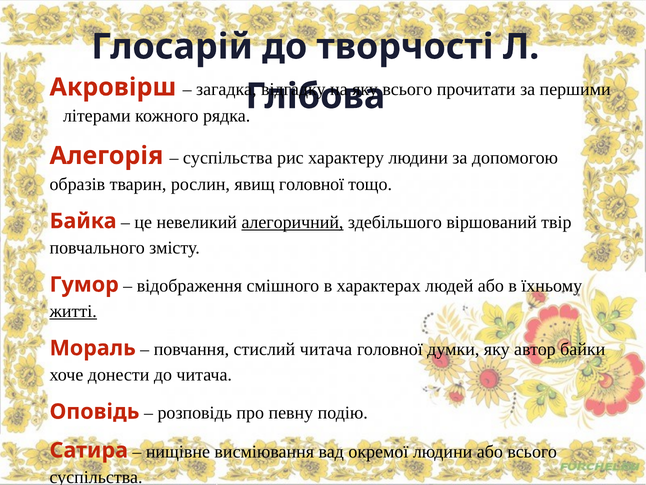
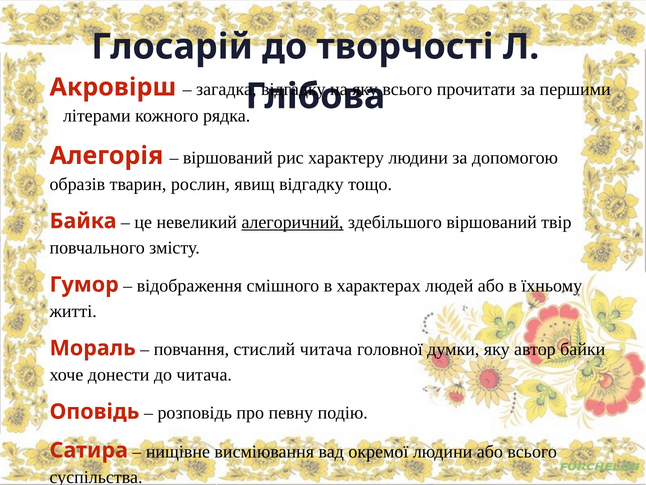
суспільства: суспільства -> віршований (228, 158)
явищ головної: головної -> відгадку (311, 184)
житті underline: present -> none (73, 311)
